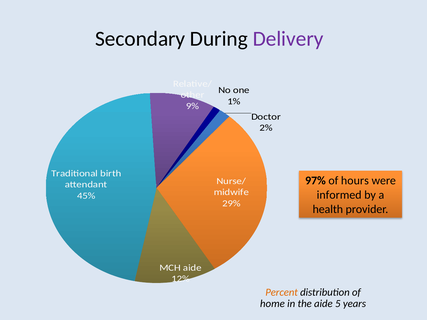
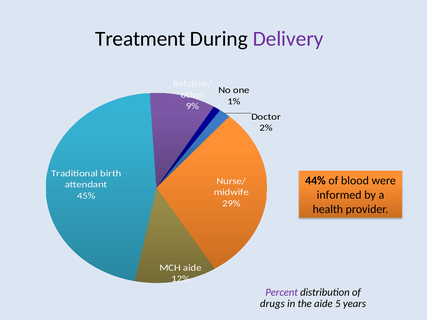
Secondary: Secondary -> Treatment (140, 39)
97%: 97% -> 44% (315, 181)
hours: hours -> blood (355, 181)
Percent colour: orange -> purple (282, 292)
home: home -> drugs (272, 304)
